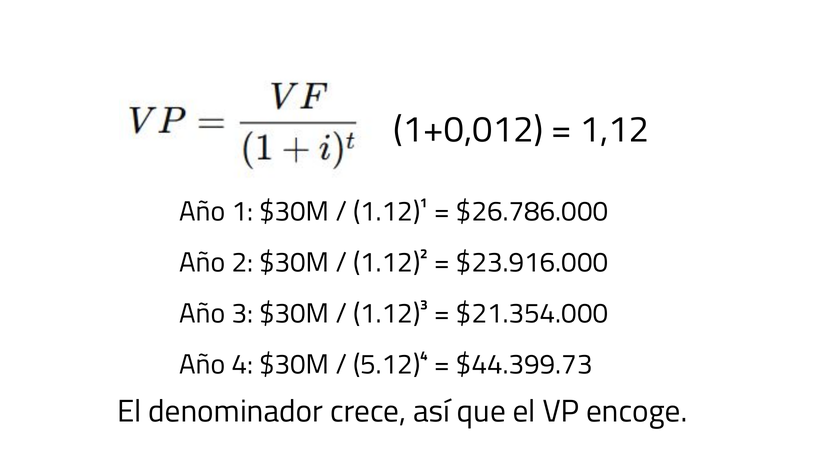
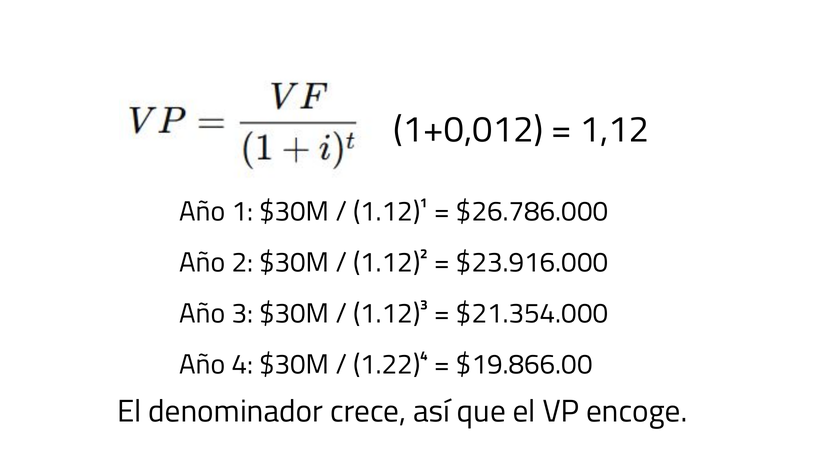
5.12)⁴: 5.12)⁴ -> 1.22)⁴ (391, 365)
$44.399.73: $44.399.73 -> $19.866.00 (524, 365)
